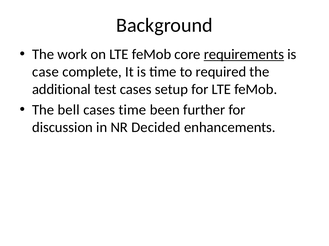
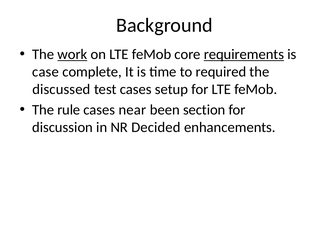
work underline: none -> present (72, 55)
additional: additional -> discussed (61, 90)
bell: bell -> rule (69, 110)
cases time: time -> near (132, 110)
further: further -> section (204, 110)
